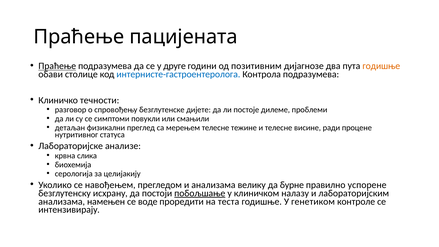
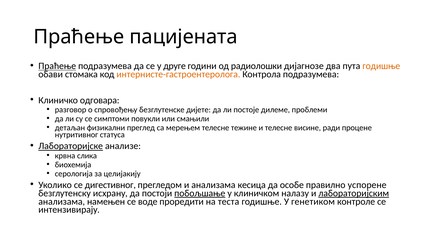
позитивним: позитивним -> радиолошки (256, 66)
столице: столице -> стомака (81, 74)
интернисте-гастроентеролога colour: blue -> orange (178, 74)
течности: течности -> одговара (100, 100)
Лабораторијске underline: none -> present (71, 146)
навођењем: навођењем -> дигестивног (110, 185)
велику: велику -> кесица (252, 185)
бурне: бурне -> особе (292, 185)
лабораторијским underline: none -> present (354, 193)
